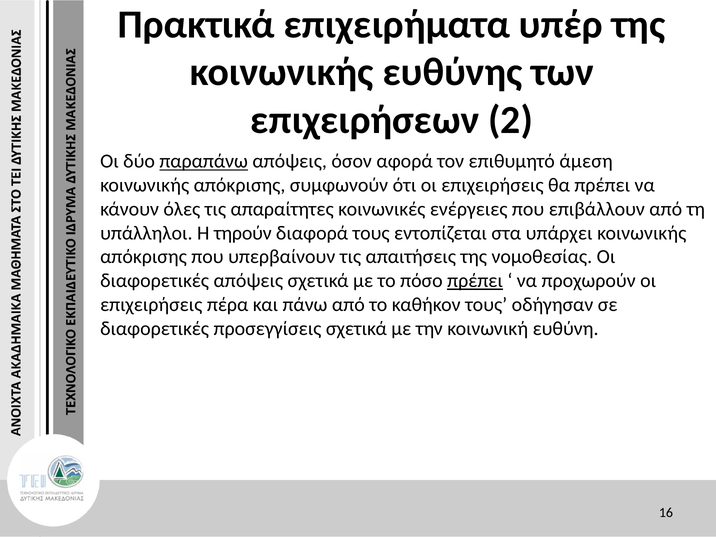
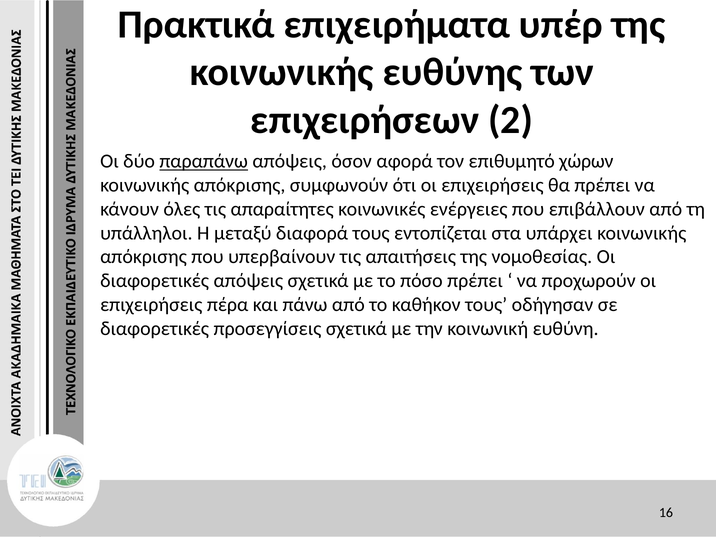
άμεση: άμεση -> χώρων (586, 161)
τηρούν: τηρούν -> μεταξύ (243, 233)
πρέπει underline: present -> none (475, 281)
